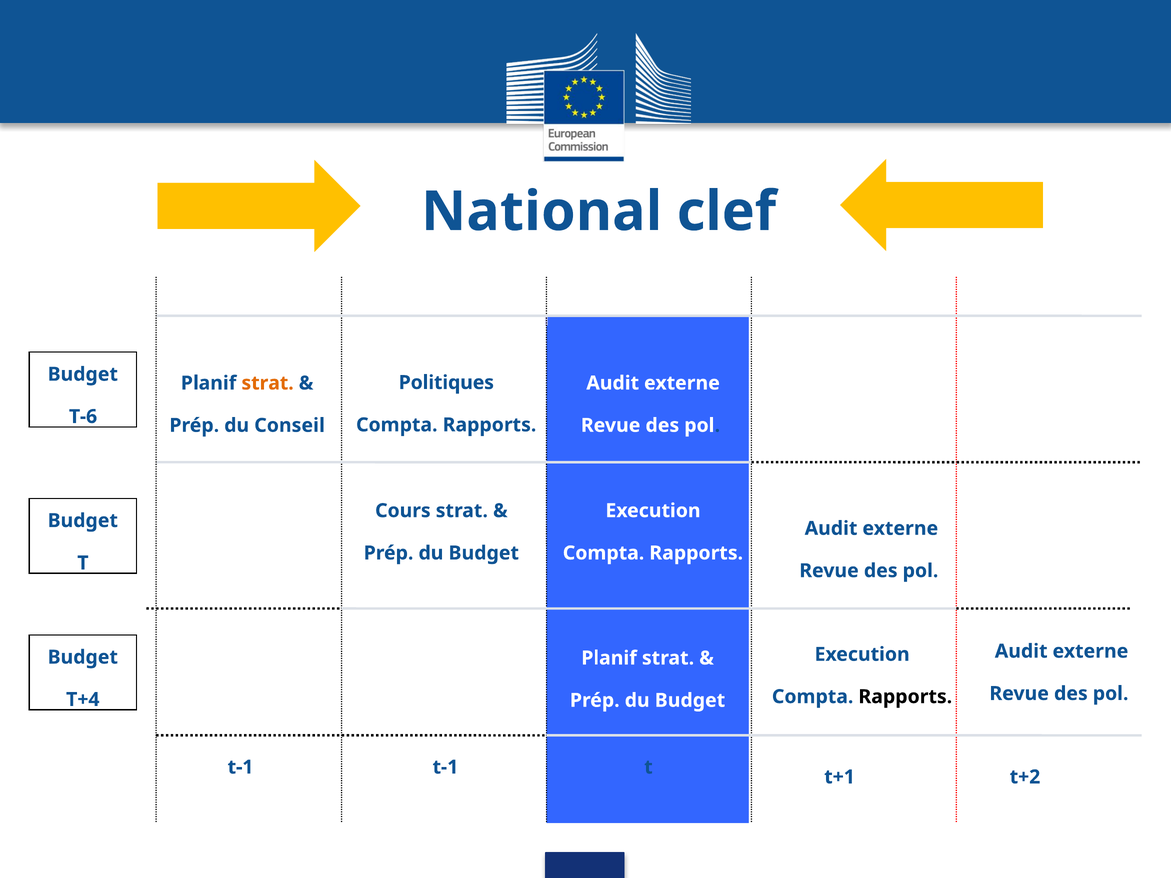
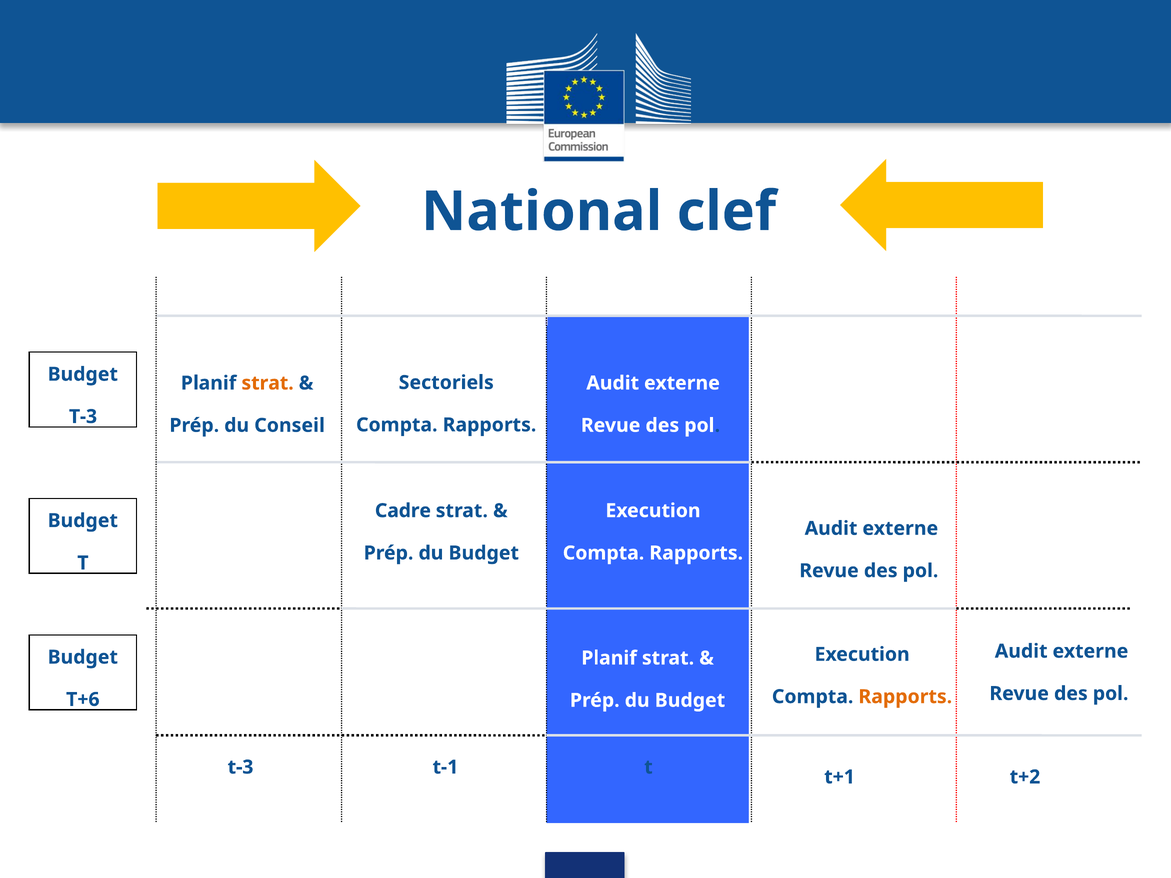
Politiques: Politiques -> Sectoriels (446, 383)
T-6: T-6 -> T-3 (83, 417)
Cours: Cours -> Cadre (403, 511)
Rapports colour: black -> orange (905, 697)
T+4: T+4 -> T+6 (83, 700)
t-1: t-1 -> t-3 (241, 767)
